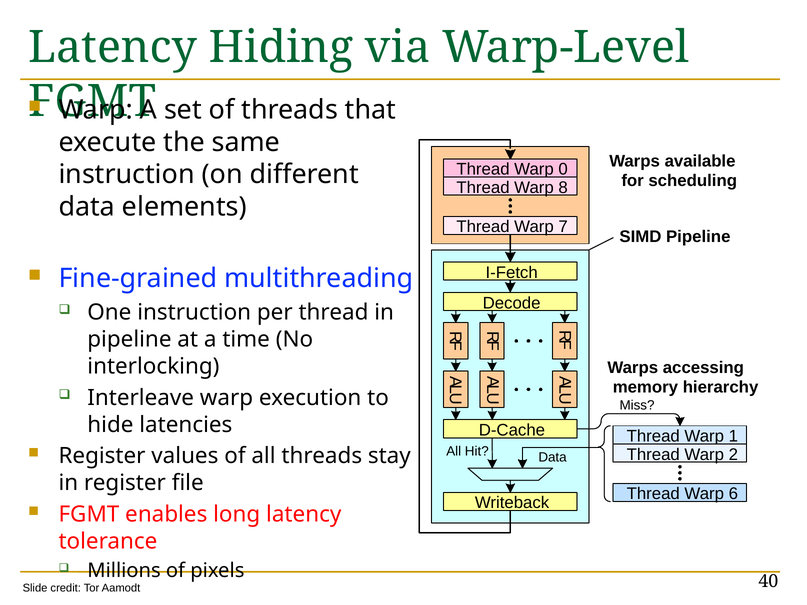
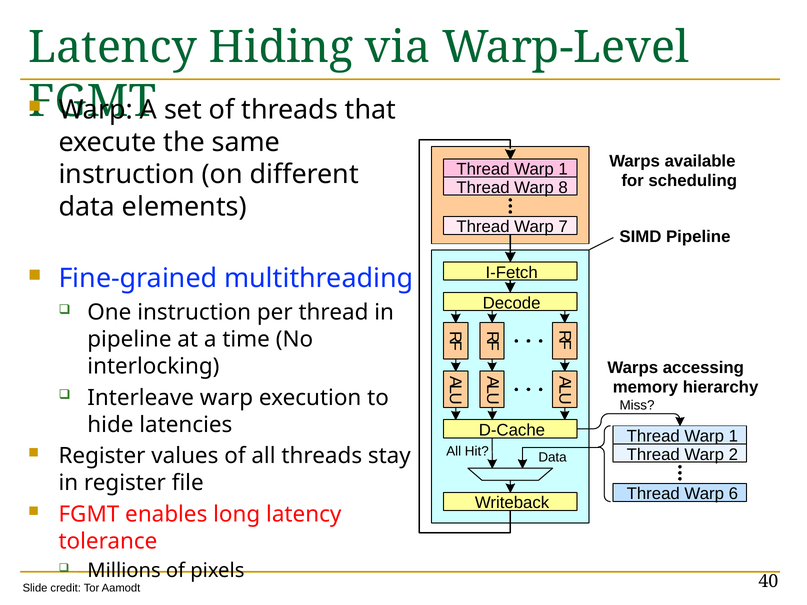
0: 0 -> 1 (563, 169)
